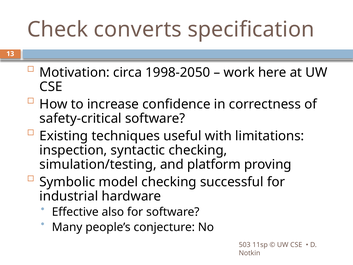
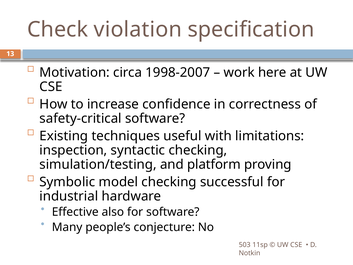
converts: converts -> violation (138, 29)
1998-2050: 1998-2050 -> 1998-2007 (178, 72)
